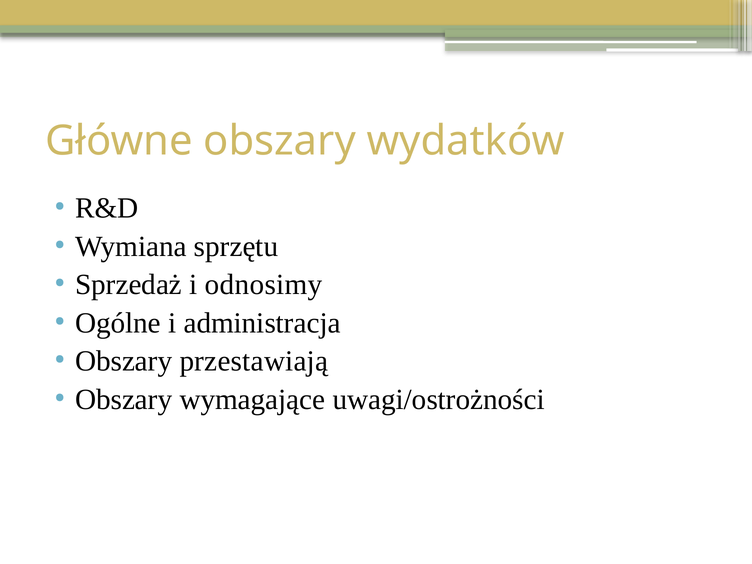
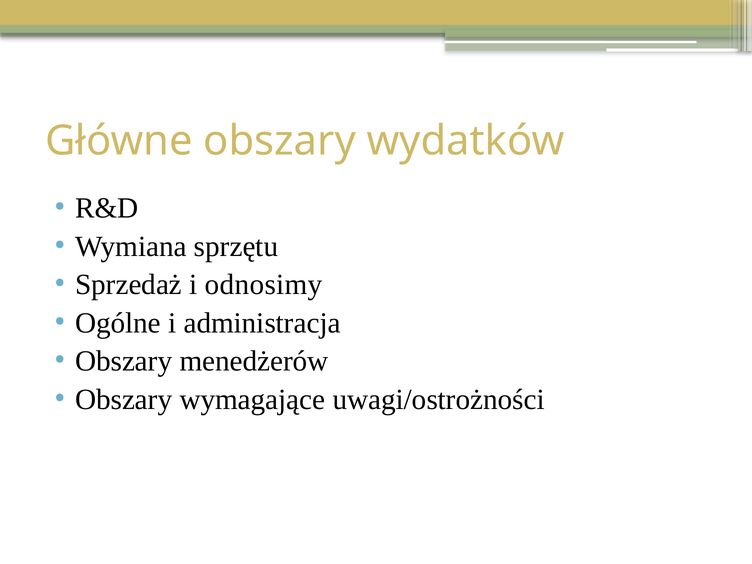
przestawiają: przestawiają -> menedżerów (254, 361)
